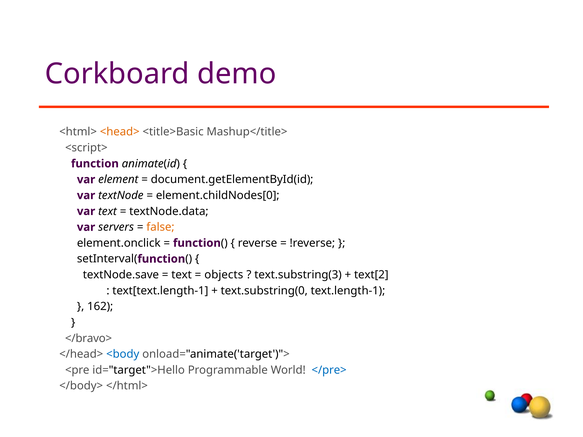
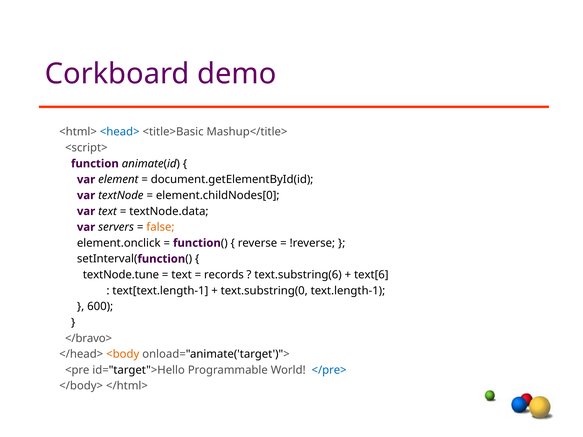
<head> colour: orange -> blue (120, 132)
textNode.save: textNode.save -> textNode.tune (121, 275)
objects: objects -> records (224, 275)
text.substring(3: text.substring(3 -> text.substring(6 (298, 275)
text[2: text[2 -> text[6 (371, 275)
162: 162 -> 600 (100, 307)
<body colour: blue -> orange (123, 354)
